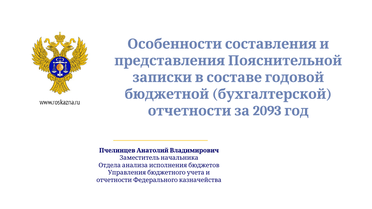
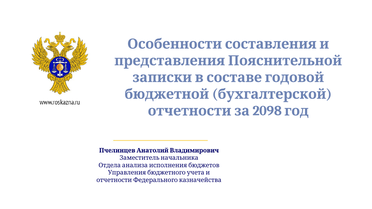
2093: 2093 -> 2098 (267, 111)
